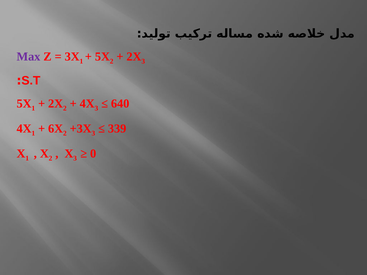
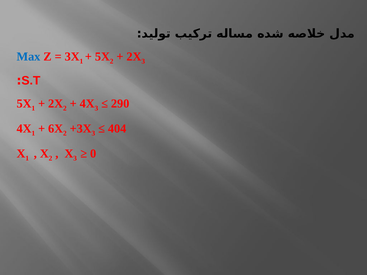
Max colour: purple -> blue (28, 57)
640: 640 -> 290 (120, 104)
339: 339 -> 404 (117, 129)
